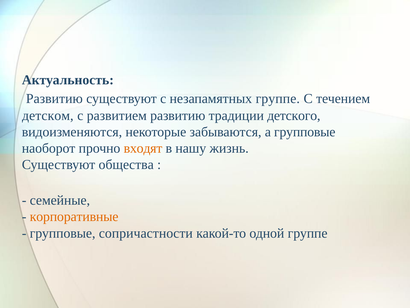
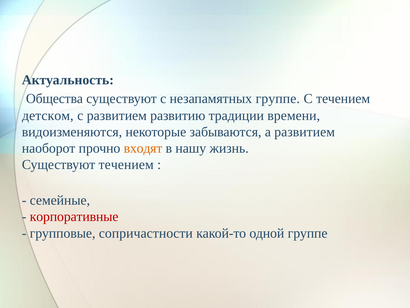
Развитию: Развитию -> Общества (54, 98)
детского: детского -> времени (294, 115)
а групповые: групповые -> развитием (305, 132)
Существуют общества: общества -> течением (126, 165)
корпоративные colour: orange -> red (74, 216)
